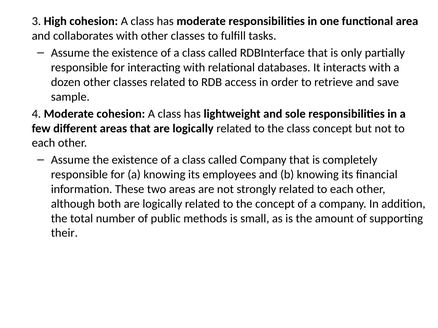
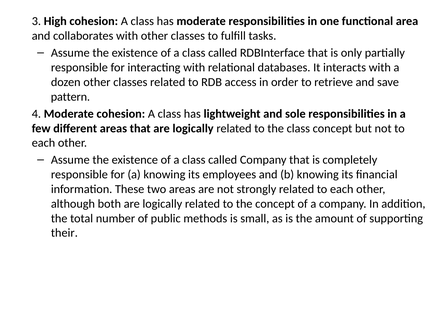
sample: sample -> pattern (70, 97)
